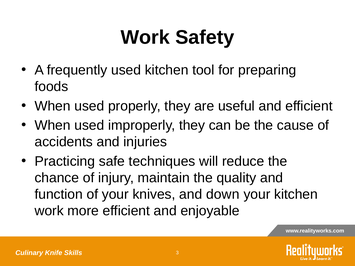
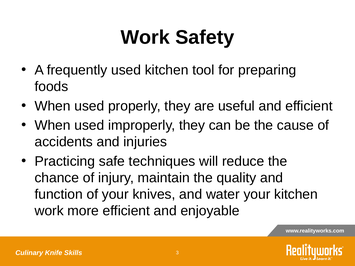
down: down -> water (223, 195)
